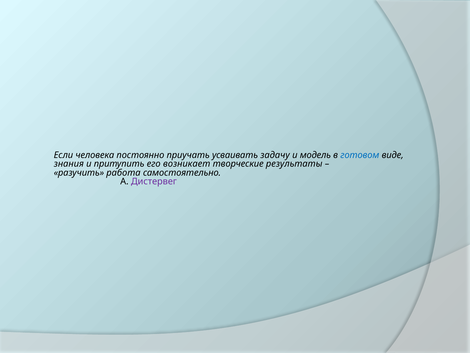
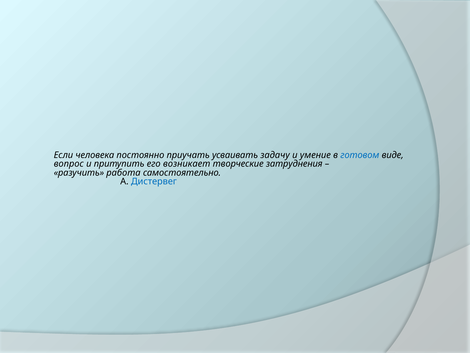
модель: модель -> умение (315, 155)
знания: знания -> вопрос (69, 164)
результаты: результаты -> затруднения (294, 164)
Дистервег colour: purple -> blue (154, 181)
